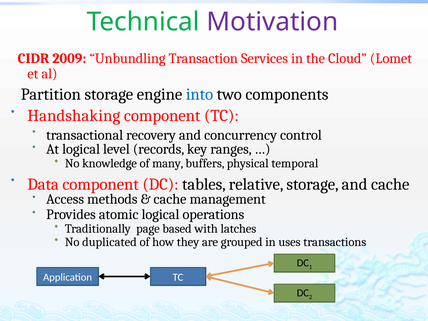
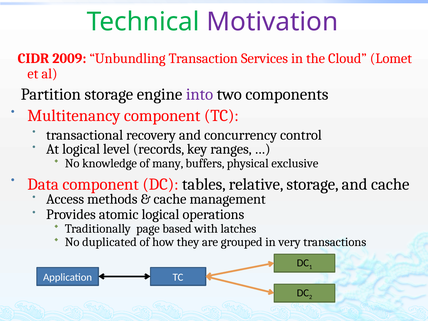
into colour: blue -> purple (200, 94)
Handshaking: Handshaking -> Multitenancy (74, 116)
temporal: temporal -> exclusive (295, 163)
uses: uses -> very (290, 242)
